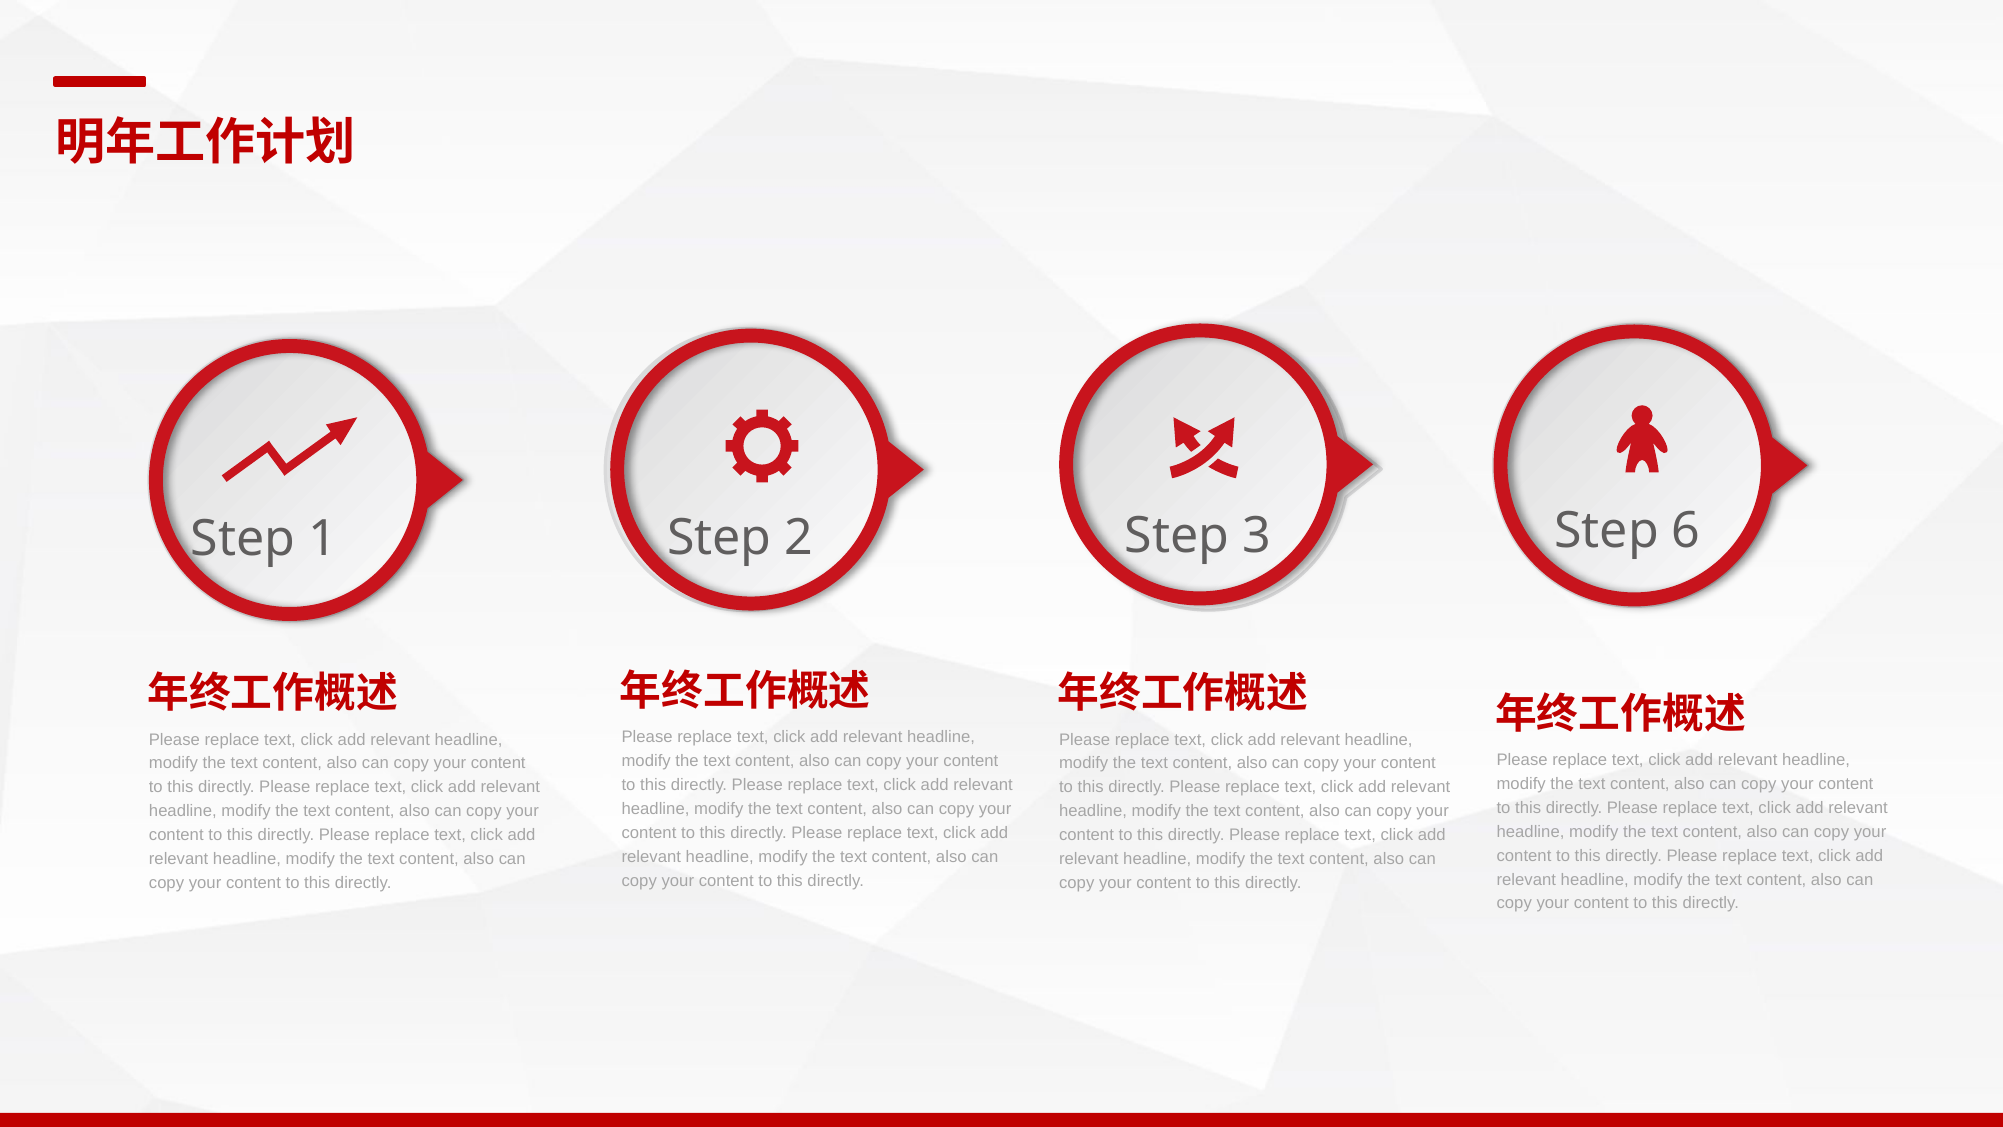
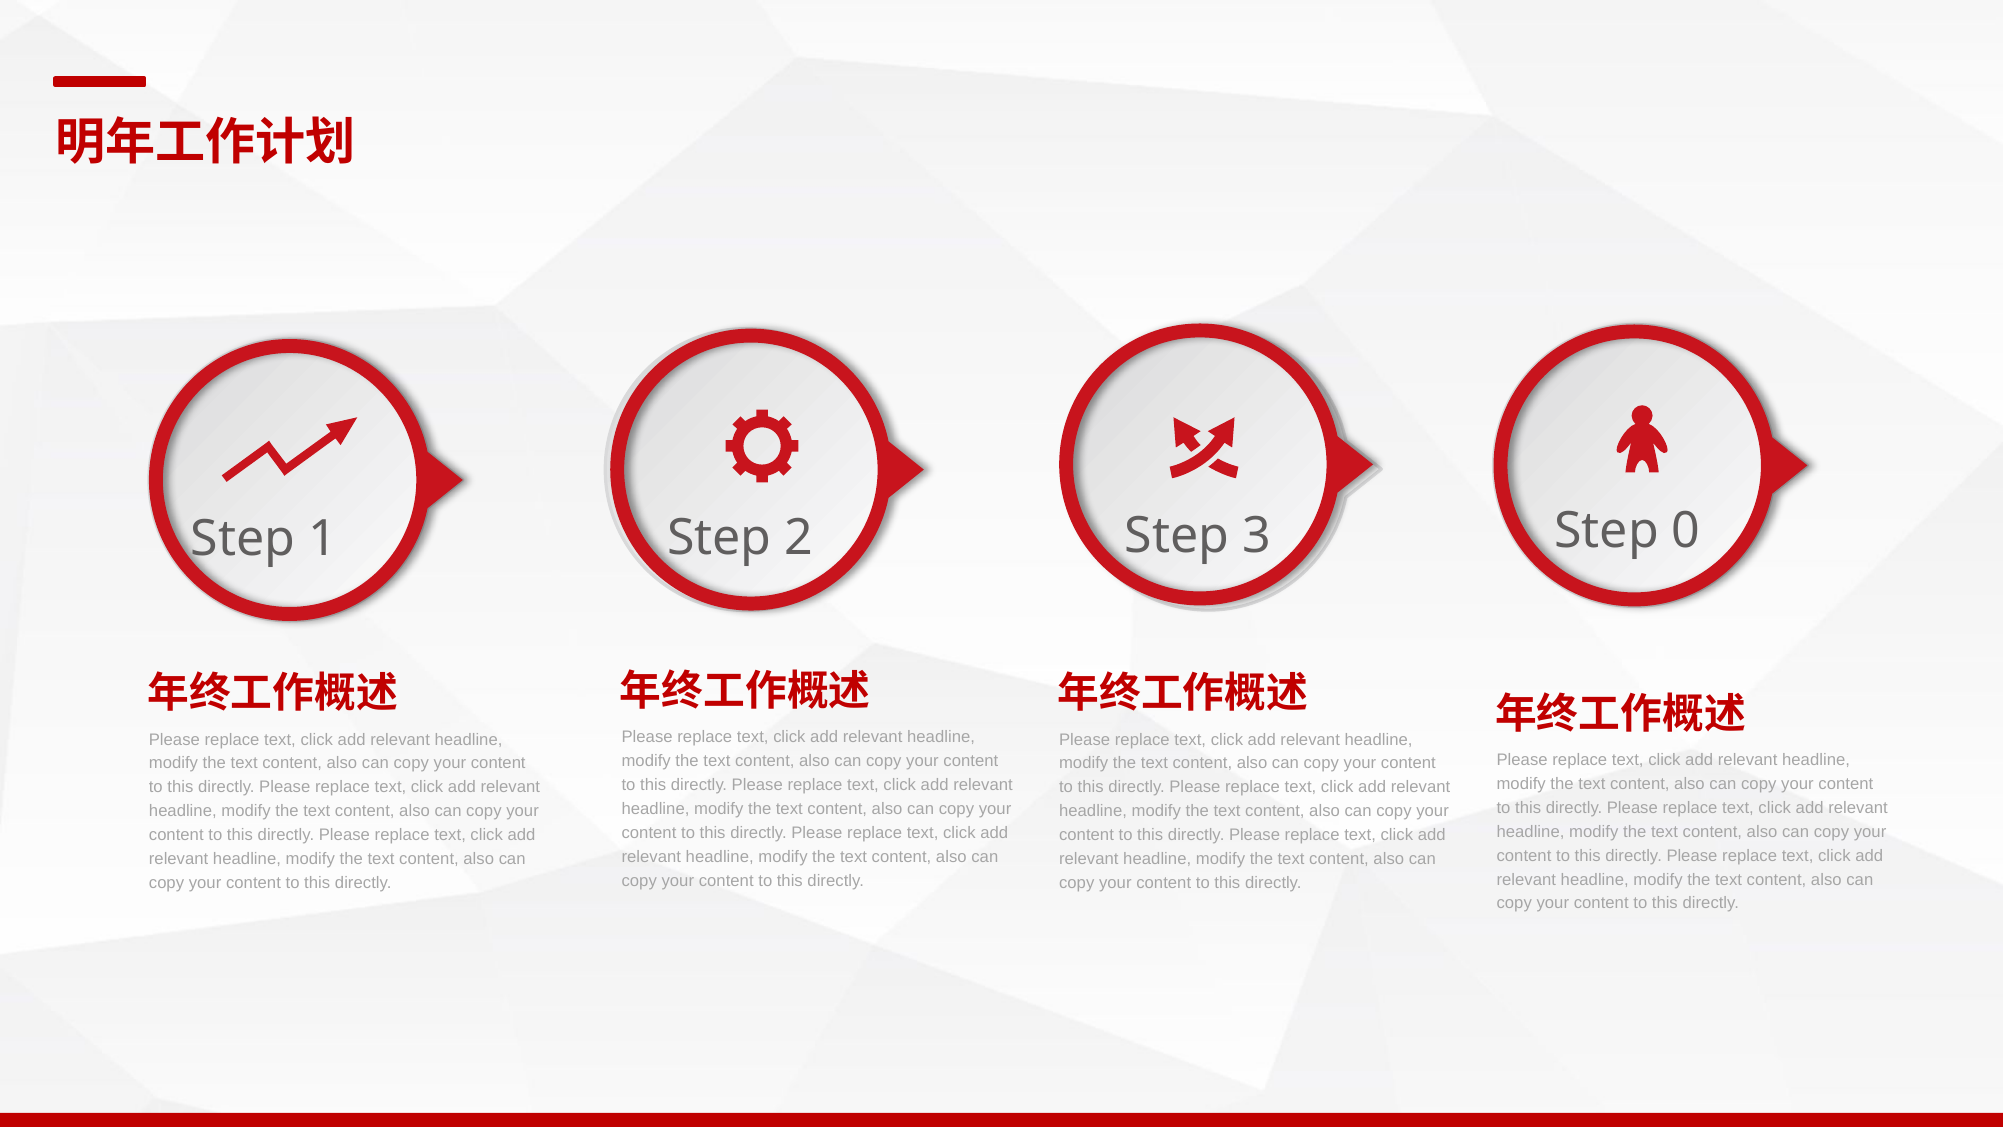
6: 6 -> 0 (1686, 530)
